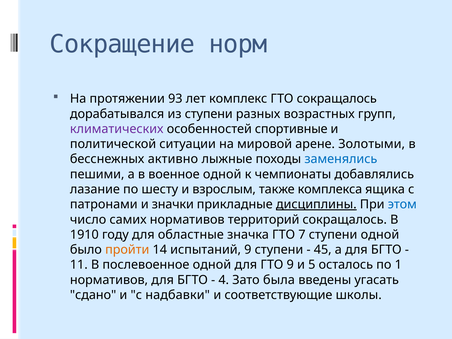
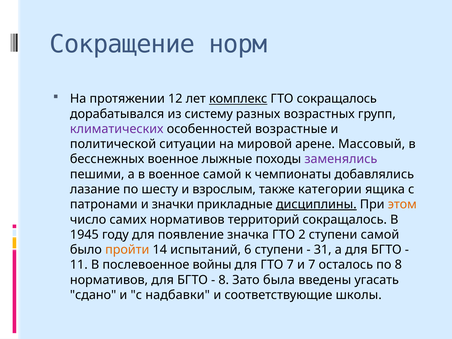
93: 93 -> 12 (175, 99)
комплекс underline: none -> present (238, 99)
из ступени: ступени -> систему (209, 114)
спортивные: спортивные -> возрастные (291, 129)
Золотыми: Золотыми -> Массовый (372, 144)
бесснежных активно: активно -> военное (173, 159)
заменялись colour: blue -> purple (341, 159)
военное одной: одной -> самой (222, 174)
комплекса: комплекса -> категории (330, 189)
этом colour: blue -> orange (402, 204)
1910: 1910 -> 1945 (84, 235)
областные: областные -> появление (191, 235)
7: 7 -> 2 (302, 235)
ступени одной: одной -> самой (380, 235)
испытаний 9: 9 -> 6 (248, 250)
45: 45 -> 31 (323, 250)
послевоенное одной: одной -> войны (212, 265)
ГТО 9: 9 -> 7 (290, 265)
и 5: 5 -> 7 (312, 265)
по 1: 1 -> 8 (398, 265)
4: 4 -> 8 (224, 280)
